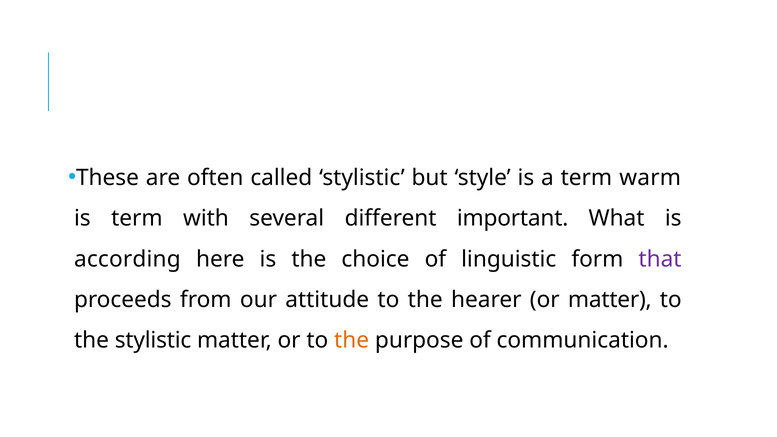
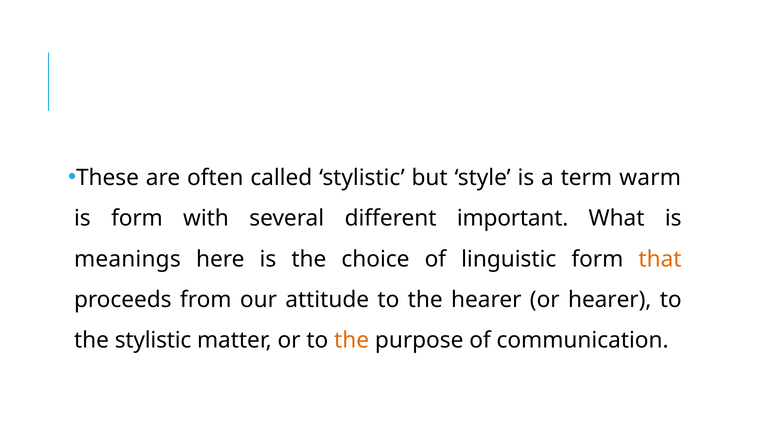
is term: term -> form (137, 218)
according: according -> meanings (127, 259)
that colour: purple -> orange (660, 259)
or matter: matter -> hearer (610, 300)
